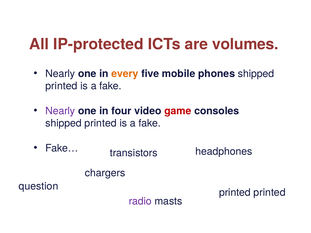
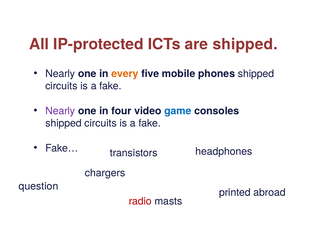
are volumes: volumes -> shipped (245, 44)
printed: printed -> circuits (61, 86)
game colour: red -> blue (178, 111)
printed: printed -> circuits (101, 123)
printed printed: printed -> abroad (270, 193)
radio colour: purple -> red (140, 201)
